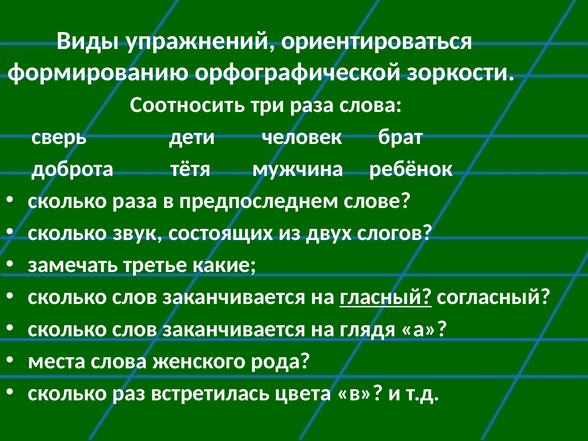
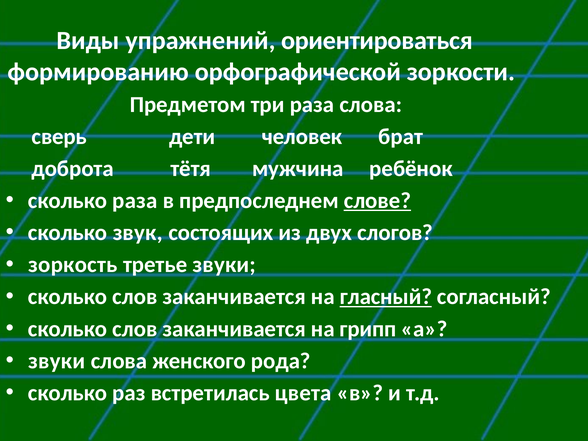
Соотносить: Соотносить -> Предметом (188, 105)
слове underline: none -> present (377, 201)
замечать: замечать -> зоркость (73, 265)
третье какие: какие -> звуки (224, 265)
глядя: глядя -> грипп (368, 329)
места: места -> звуки (57, 361)
